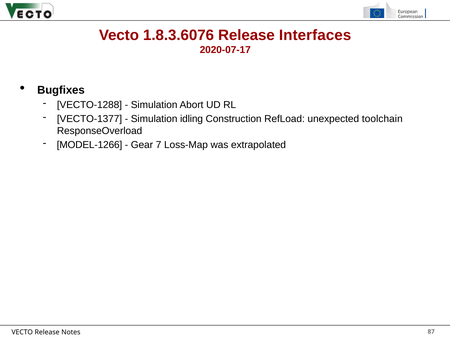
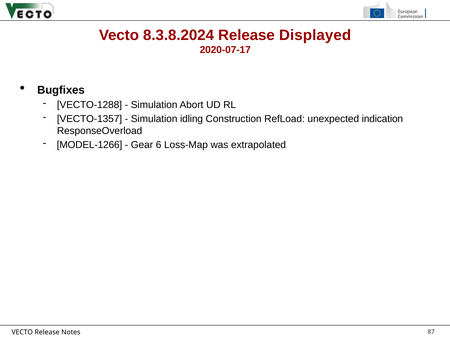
1.8.3.6076: 1.8.3.6076 -> 8.3.8.2024 (179, 35)
Interfaces: Interfaces -> Displayed (315, 35)
VECTO-1377: VECTO-1377 -> VECTO-1357 (89, 119)
toolchain: toolchain -> indication (382, 119)
7: 7 -> 6 (159, 145)
